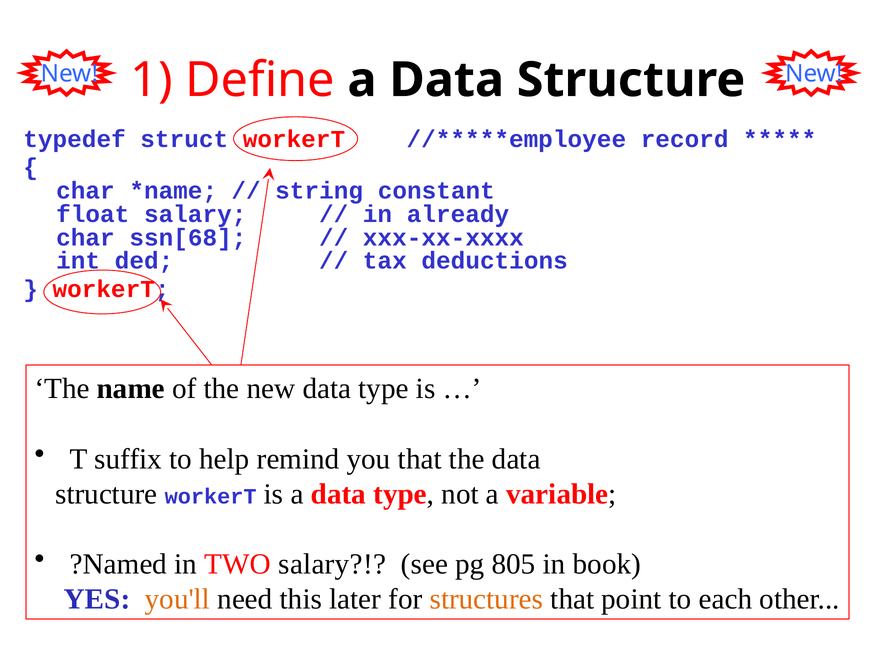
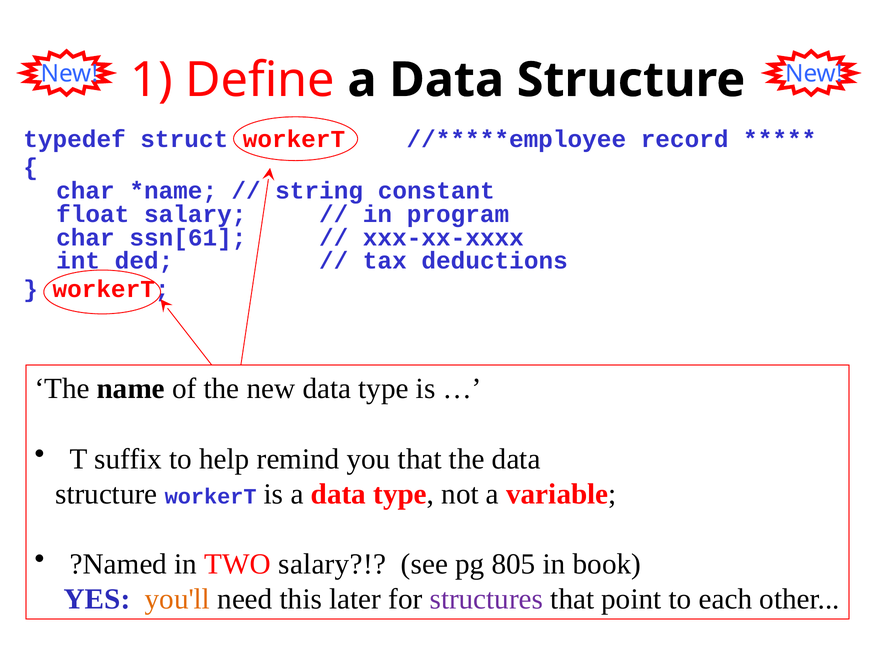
already: already -> program (458, 214)
ssn[68: ssn[68 -> ssn[61 (188, 238)
structures colour: orange -> purple (486, 599)
